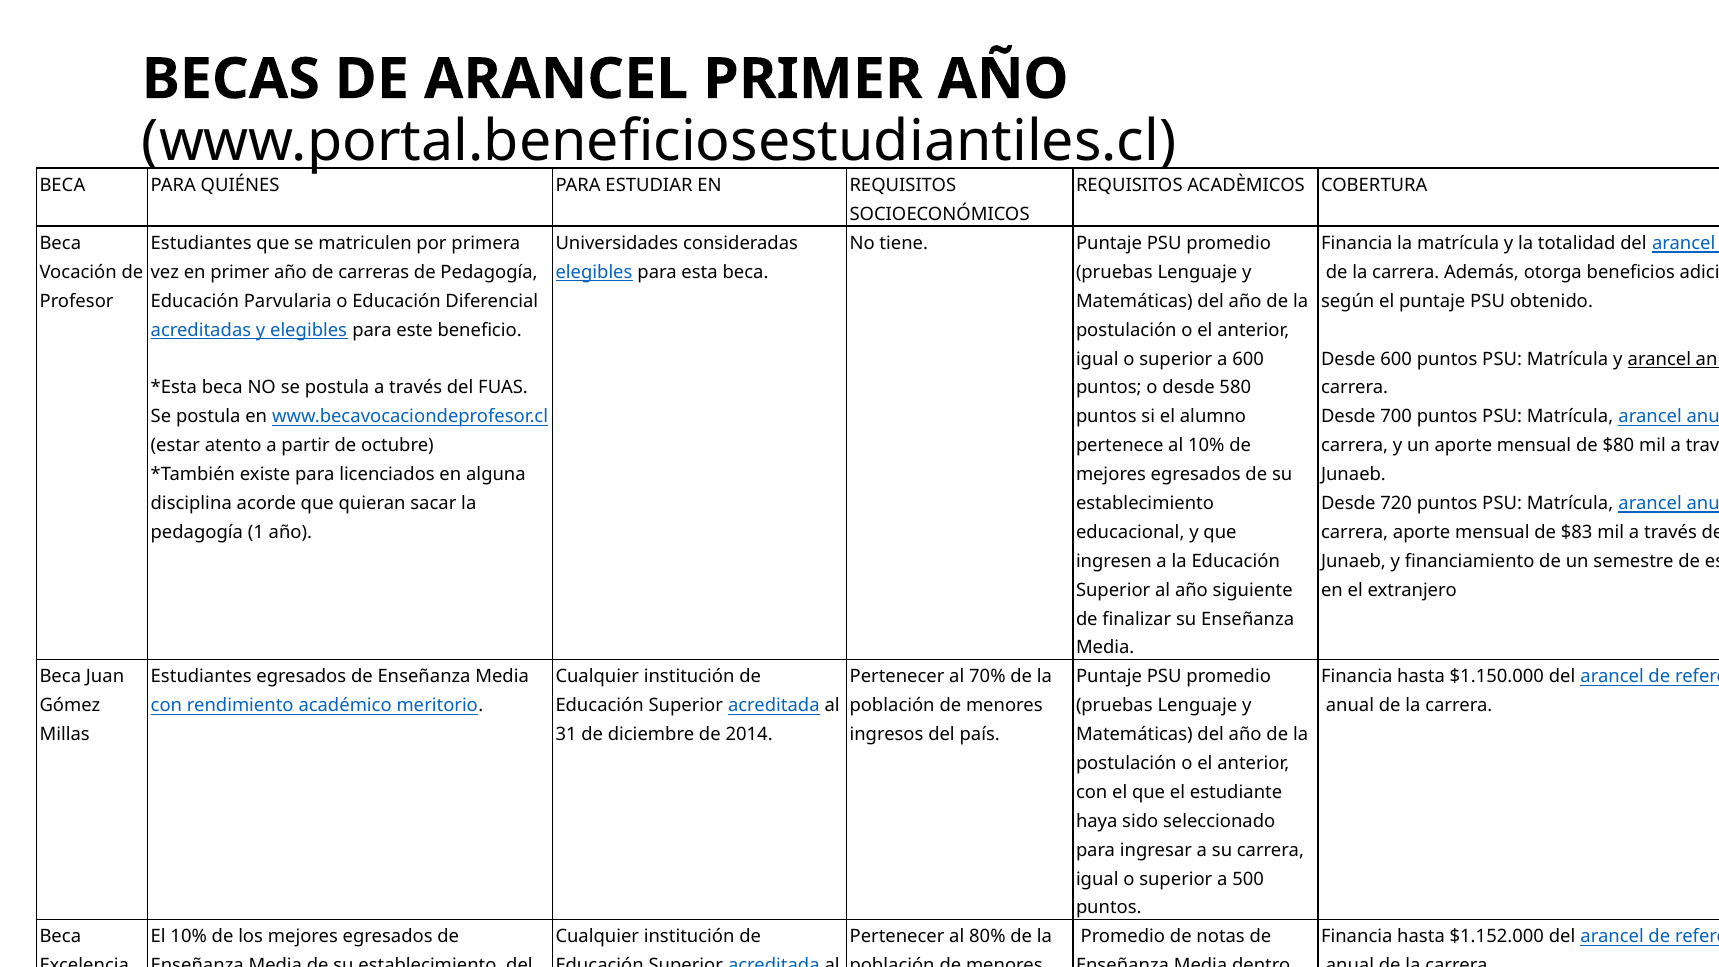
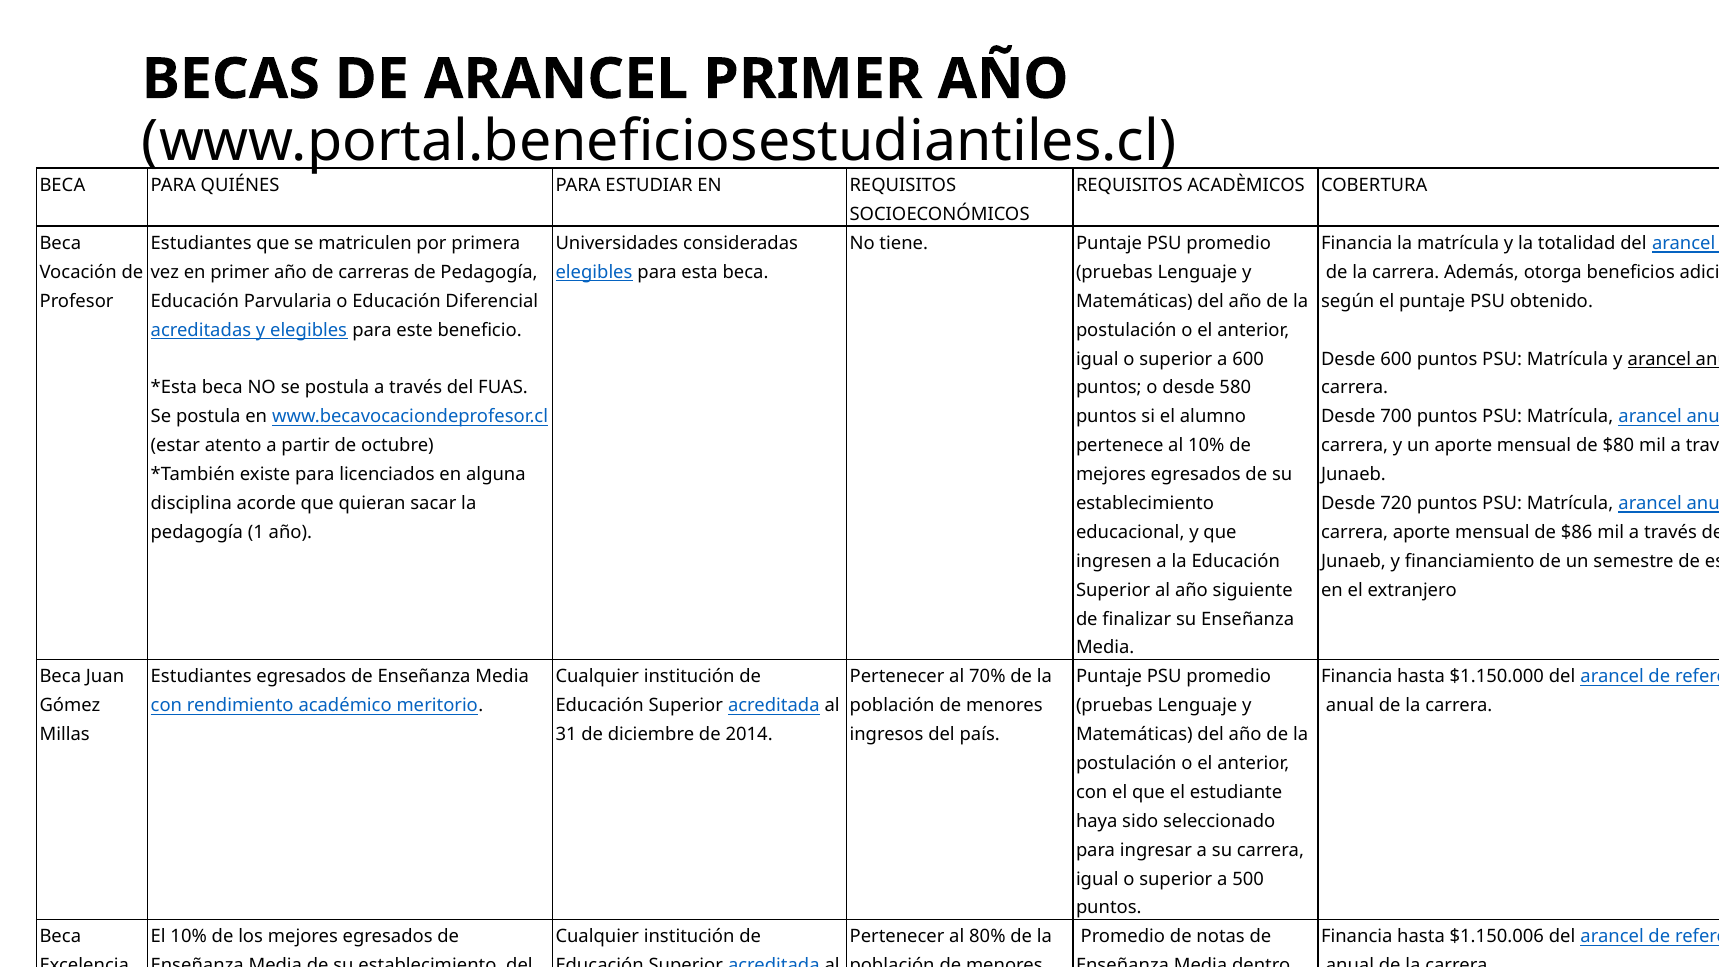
$83: $83 -> $86 (1577, 532)
$1.152.000: $1.152.000 -> $1.150.006 (1497, 937)
